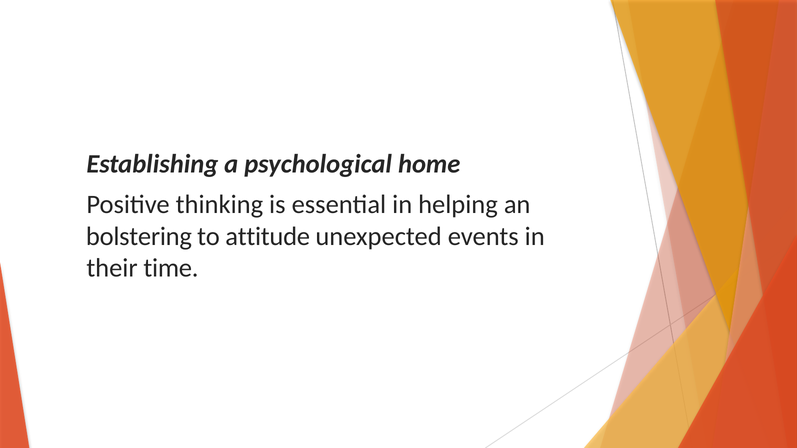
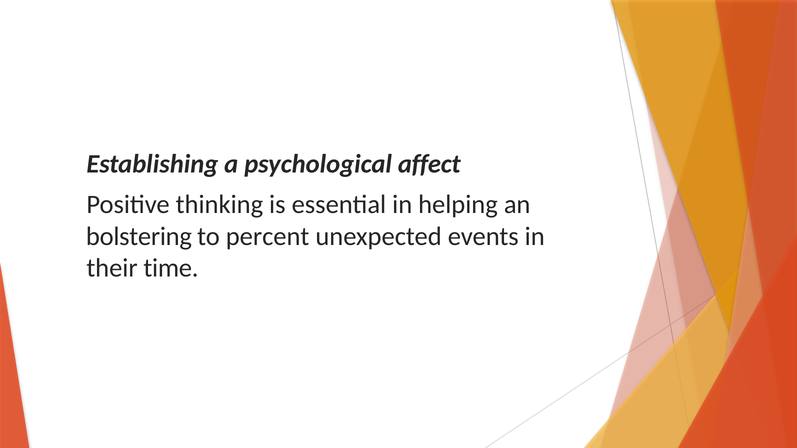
home: home -> affect (429, 164)
attitude: attitude -> percent (268, 236)
